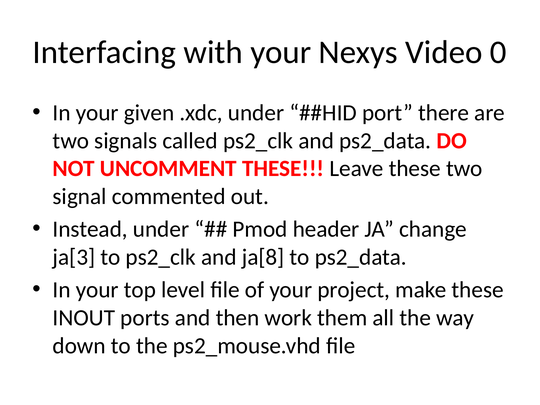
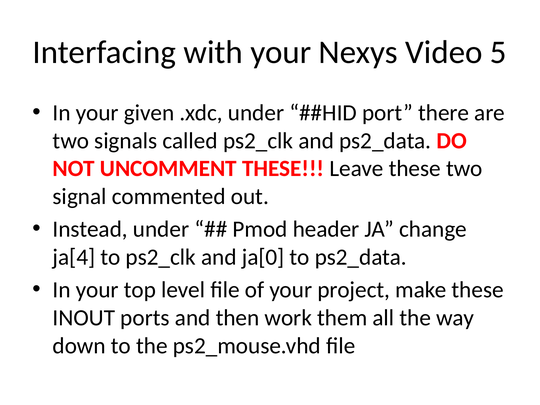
0: 0 -> 5 (498, 52)
ja[3: ja[3 -> ja[4 (74, 257)
ja[8: ja[8 -> ja[0 (263, 257)
